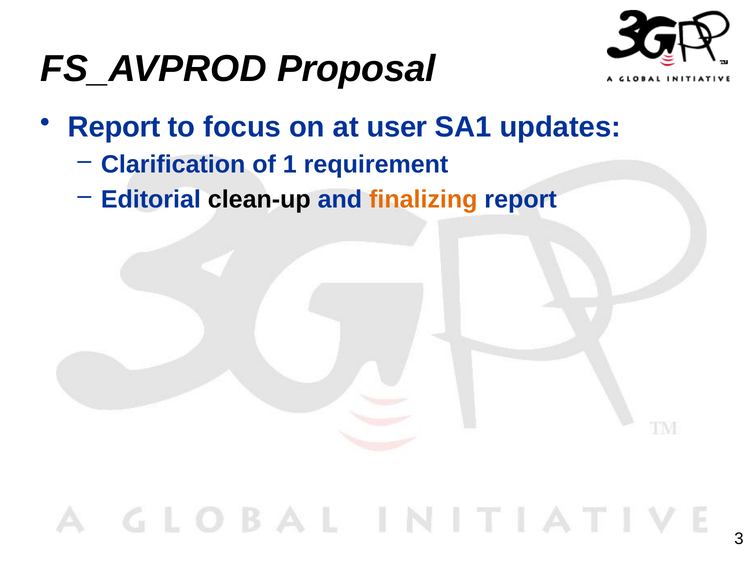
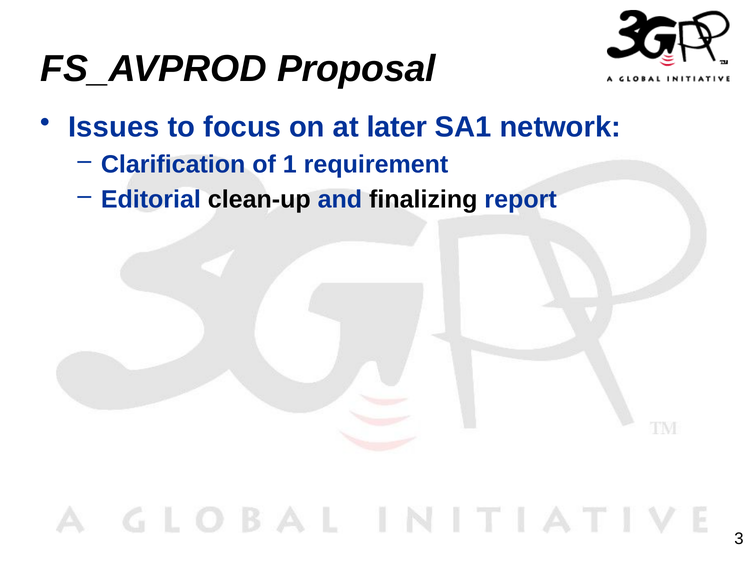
Report: Report -> Issues (114, 127)
user: user -> later (397, 127)
updates: updates -> network (560, 127)
finalizing colour: orange -> black (423, 200)
